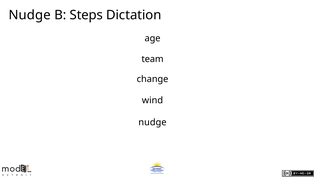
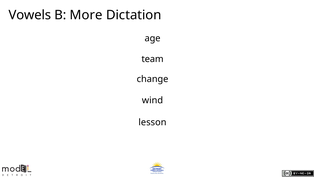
Nudge: Nudge -> Vowels (30, 15)
Steps: Steps -> More (86, 15)
nudge: nudge -> lesson (152, 122)
